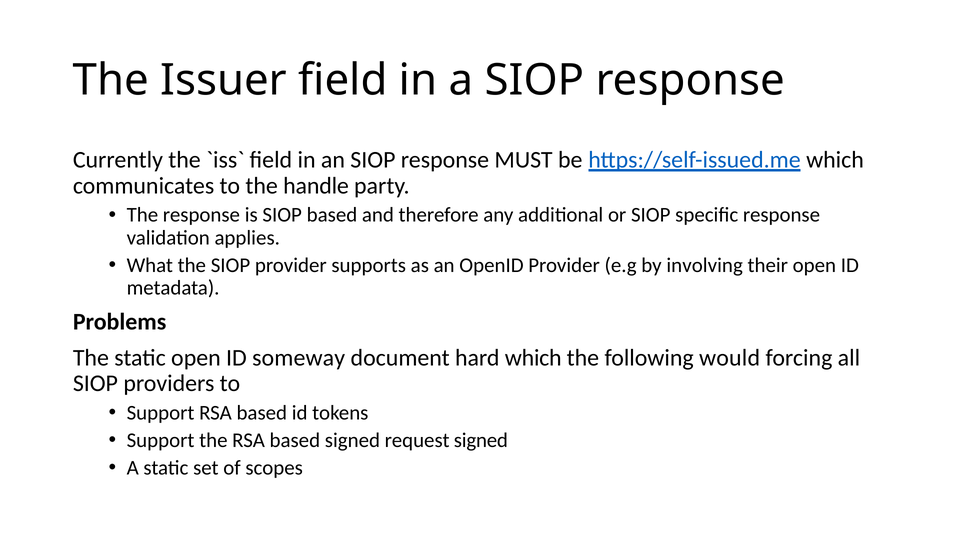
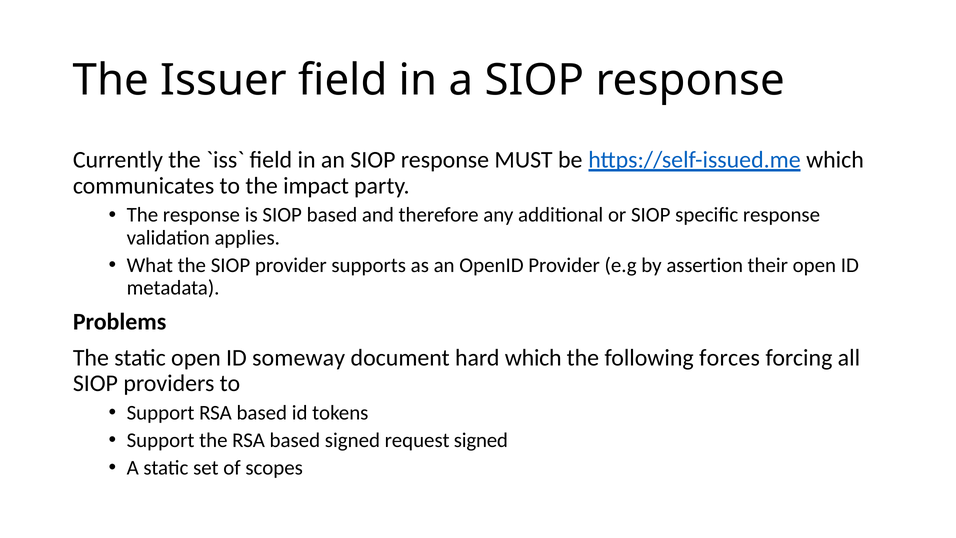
handle: handle -> impact (316, 186)
involving: involving -> assertion (705, 265)
would: would -> forces (730, 358)
